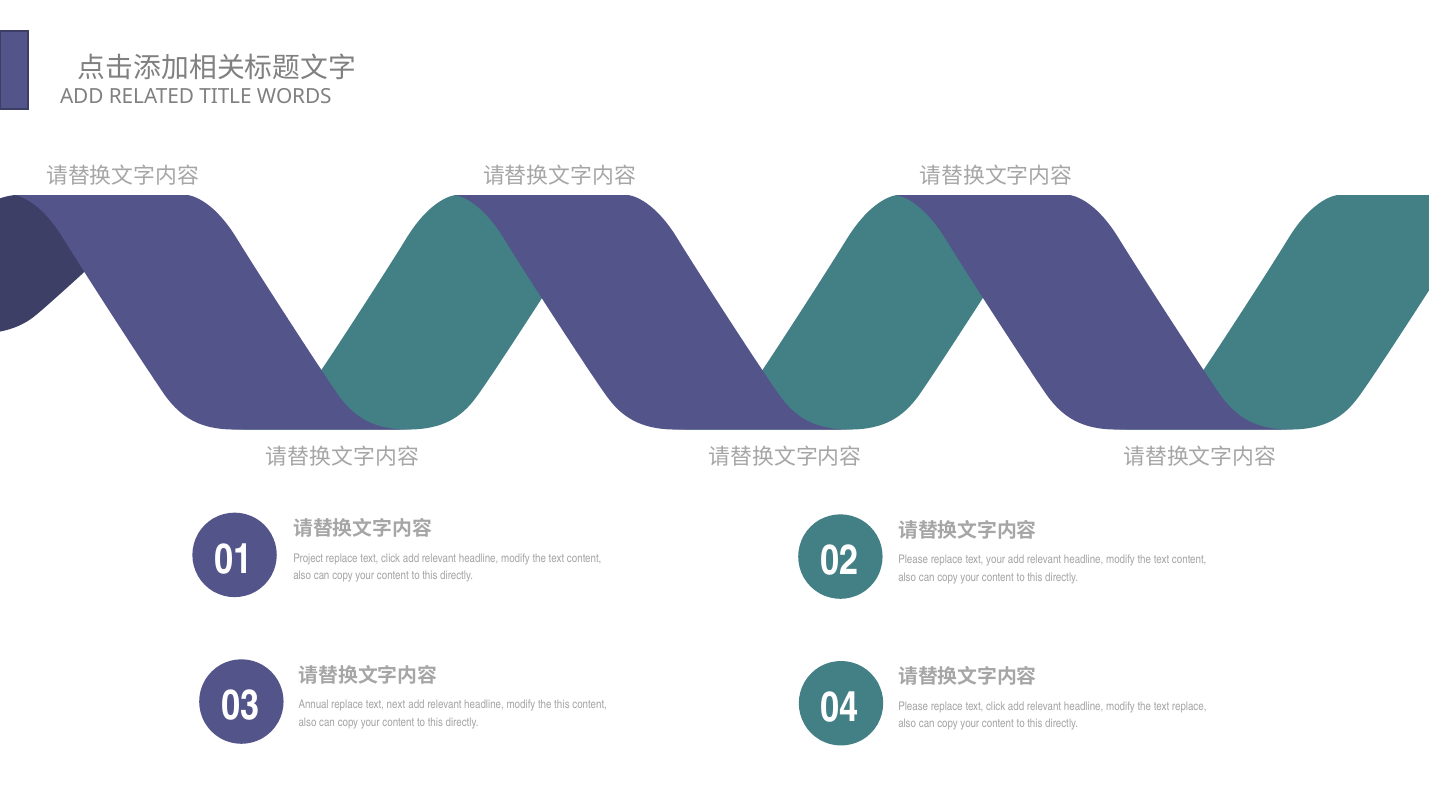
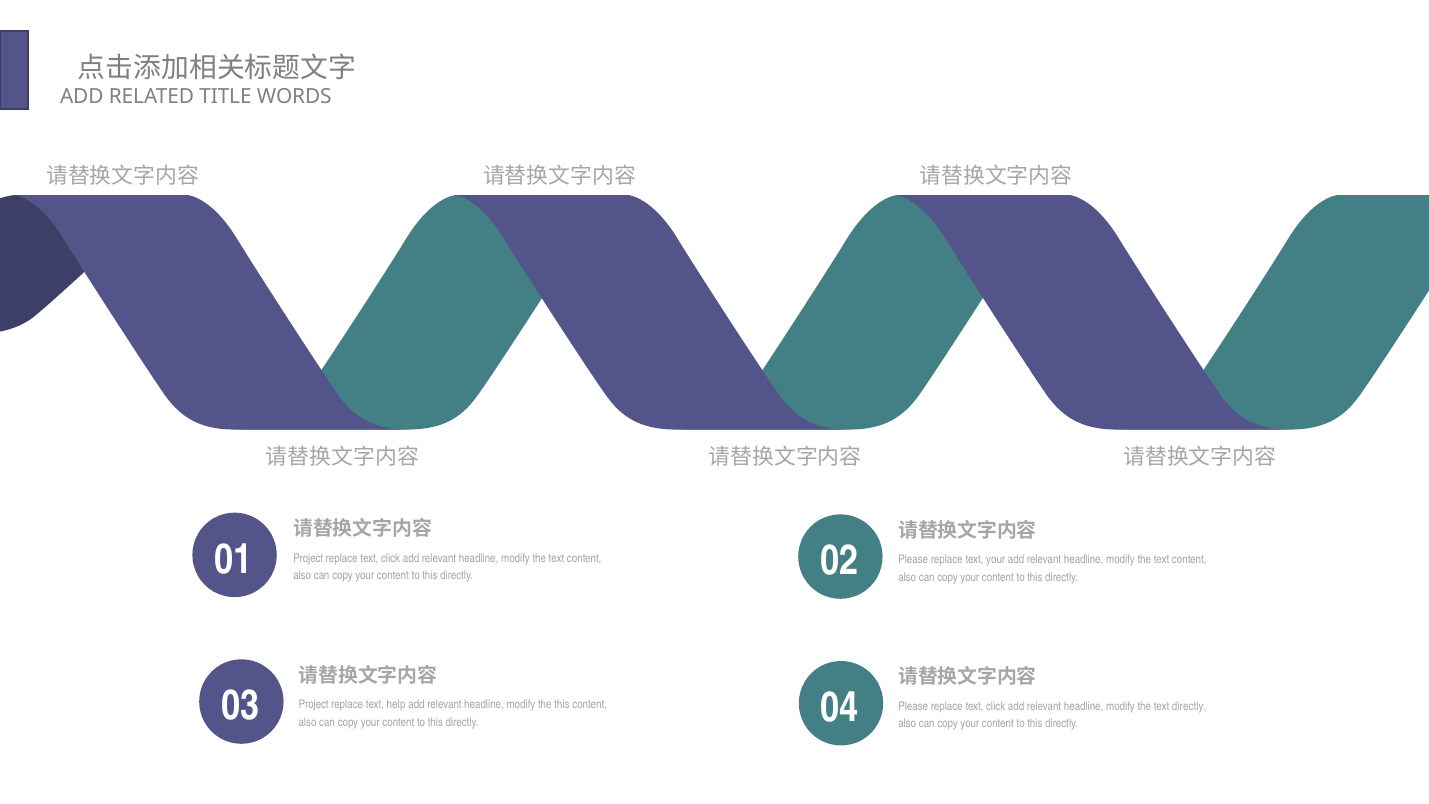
Annual: Annual -> Project (314, 705)
next: next -> help (396, 705)
text replace: replace -> directly (1189, 707)
